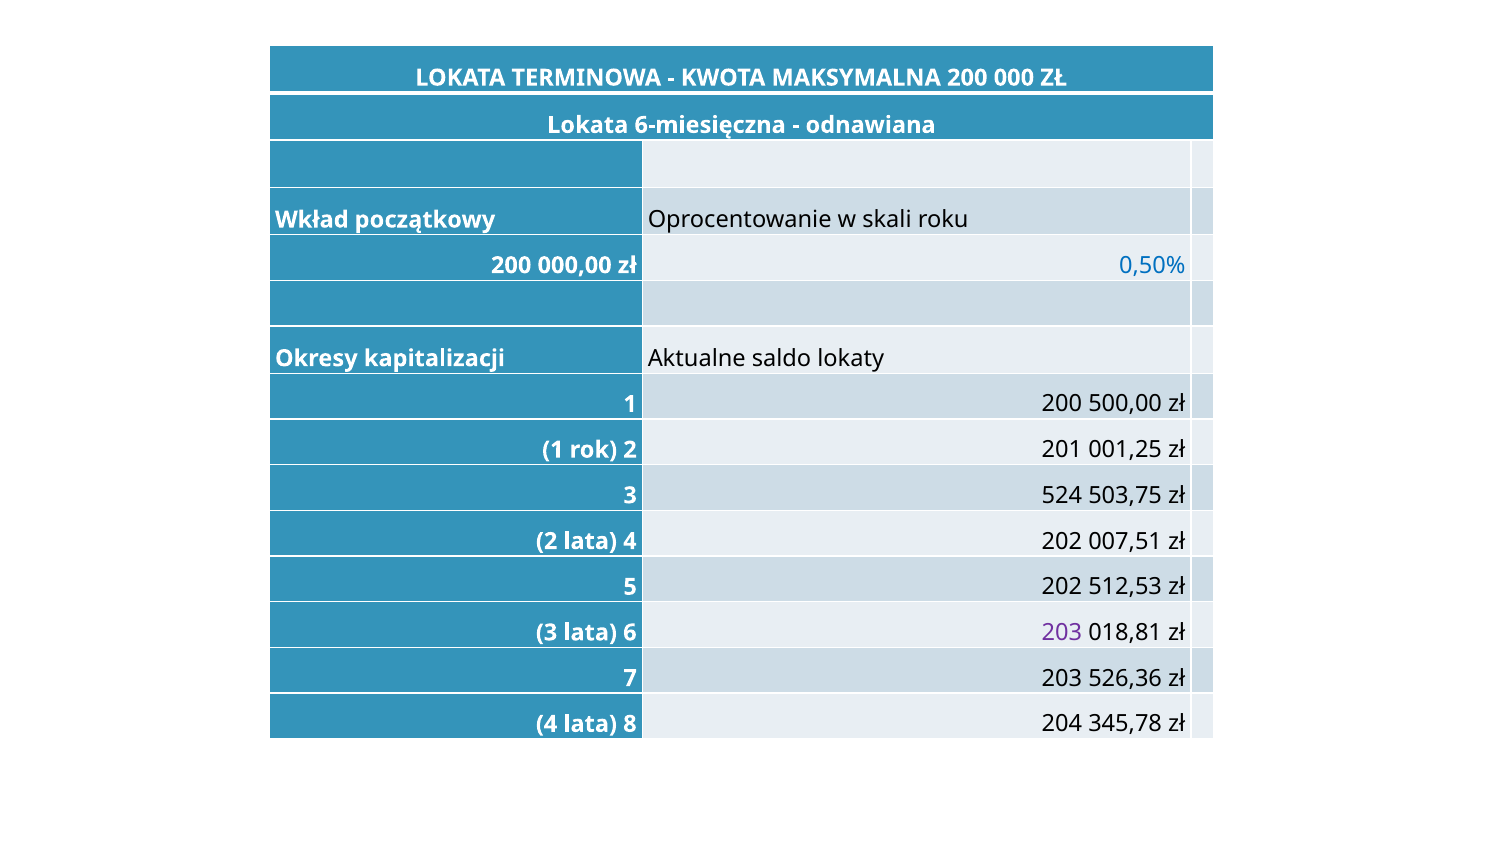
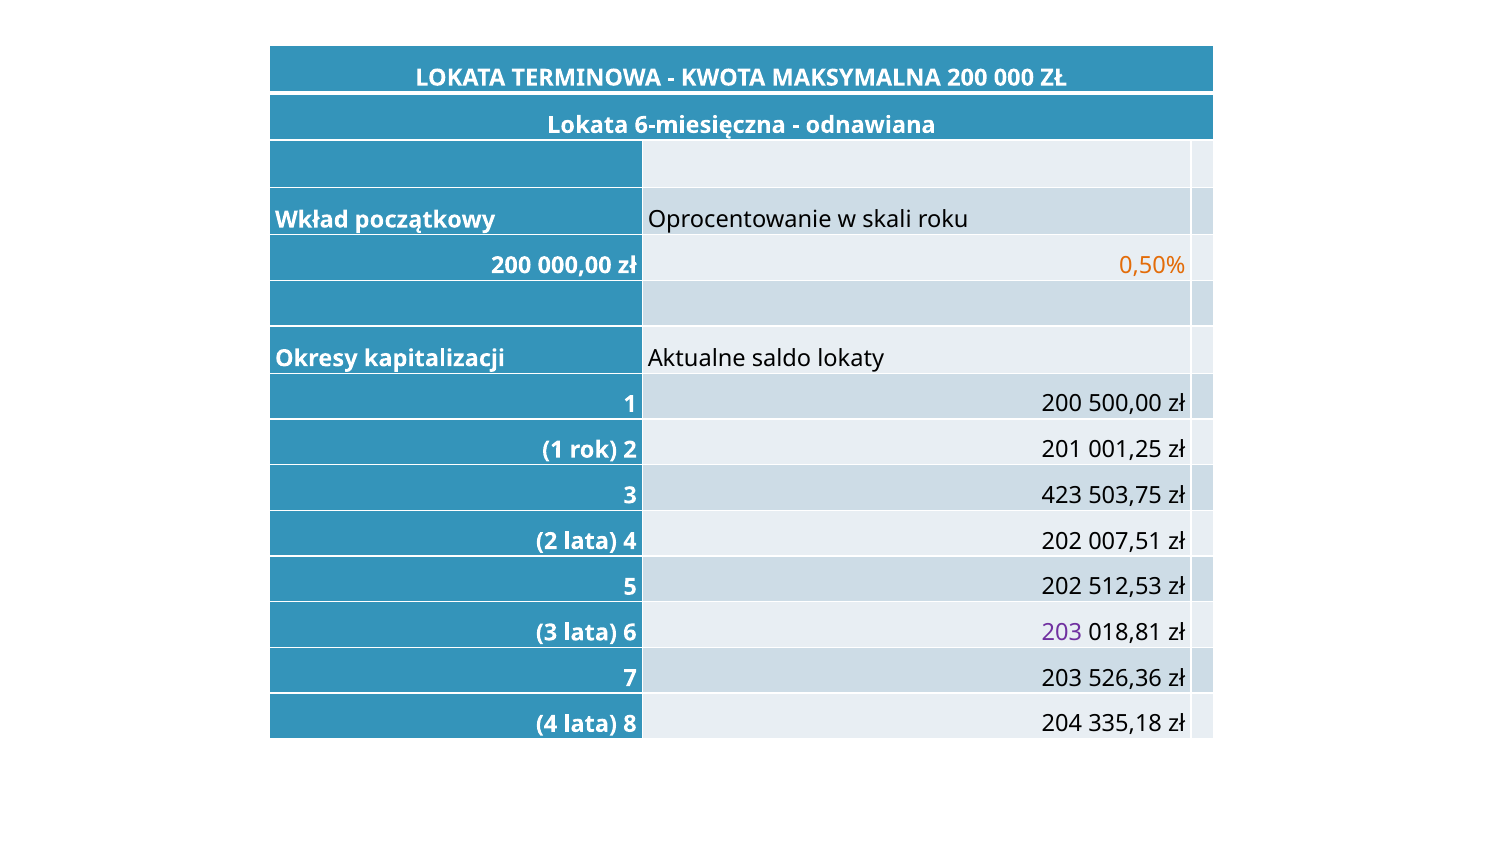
0,50% colour: blue -> orange (1152, 265)
524: 524 -> 423 (1062, 495)
345,78: 345,78 -> 335,18 (1125, 724)
